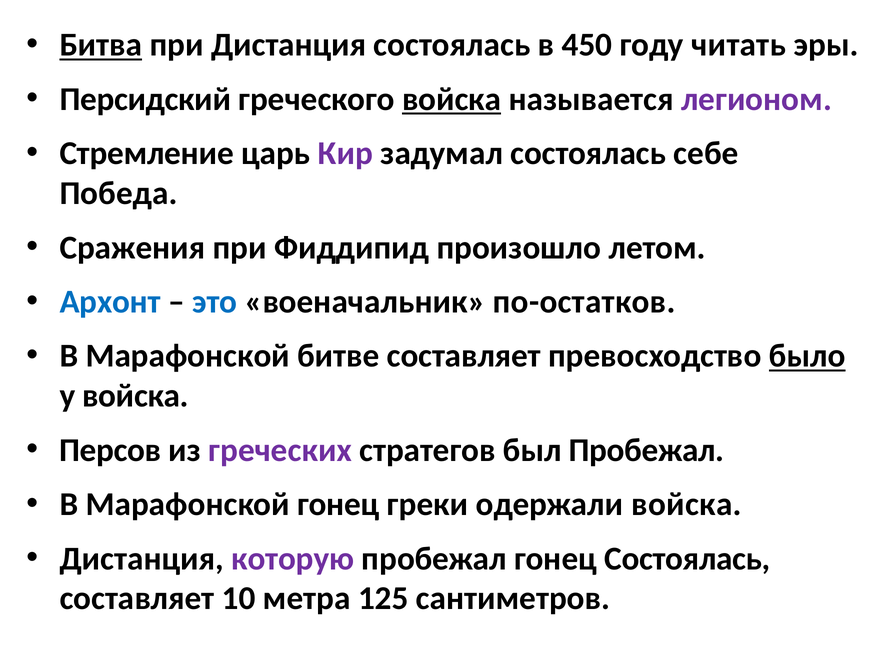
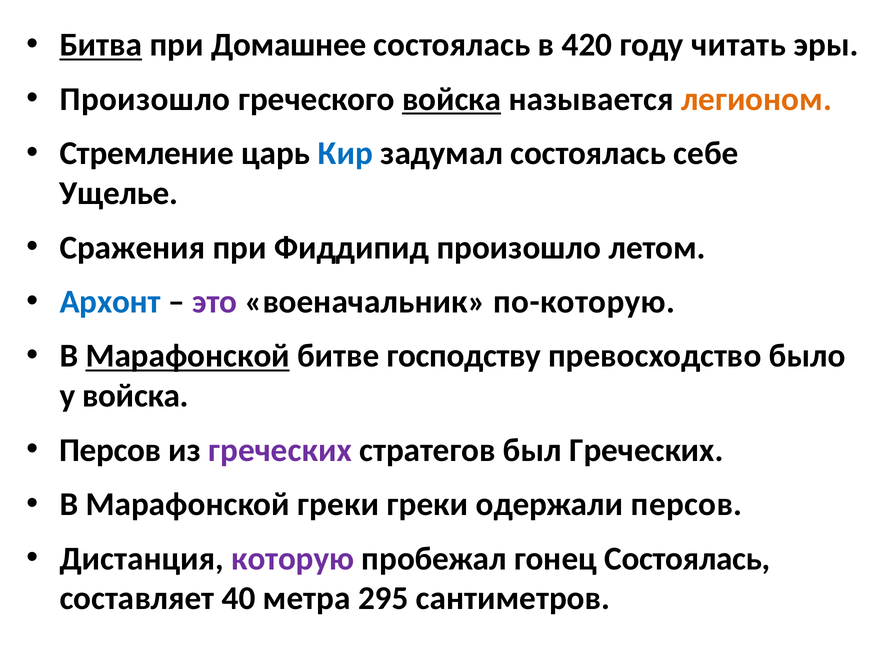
при Дистанция: Дистанция -> Домашнее (289, 45)
450: 450 -> 420 (587, 45)
Персидский: Персидский -> Произошло (145, 99)
легионом colour: purple -> orange (756, 99)
Кир colour: purple -> blue (346, 153)
Победа: Победа -> Ущелье (119, 193)
это colour: blue -> purple (215, 302)
по-остатков: по-остатков -> по-которую (584, 302)
Марафонской underline: none -> present (188, 356)
битве составляет: составляет -> господству (464, 356)
было underline: present -> none (807, 356)
был Пробежал: Пробежал -> Греческих (646, 450)
Марафонской гонец: гонец -> греки (338, 504)
одержали войска: войска -> персов (687, 504)
10: 10 -> 40 (239, 598)
125: 125 -> 295 (383, 598)
